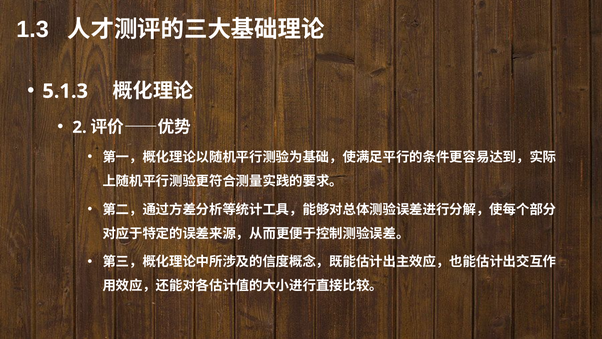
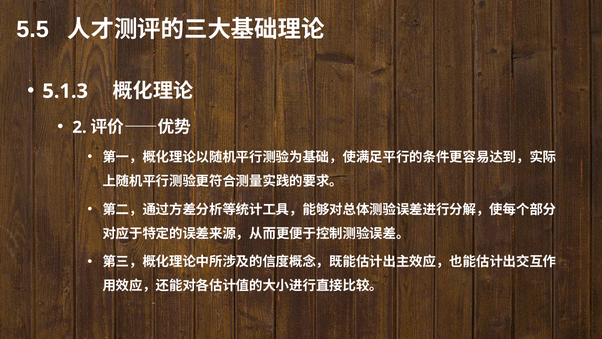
1.3: 1.3 -> 5.5 (33, 30)
